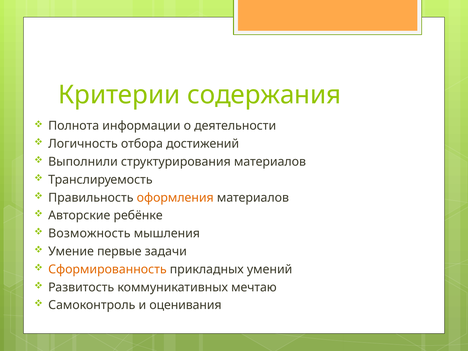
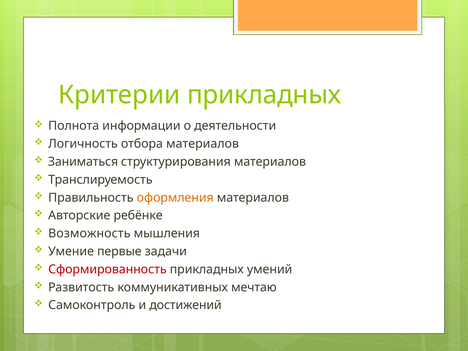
Критерии содержания: содержания -> прикладных (264, 95)
отбора достижений: достижений -> материалов (203, 144)
Выполнили: Выполнили -> Заниматься (83, 162)
Сформированность colour: orange -> red (107, 269)
оценивания: оценивания -> достижений (185, 305)
